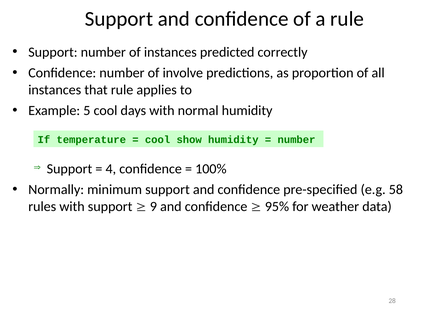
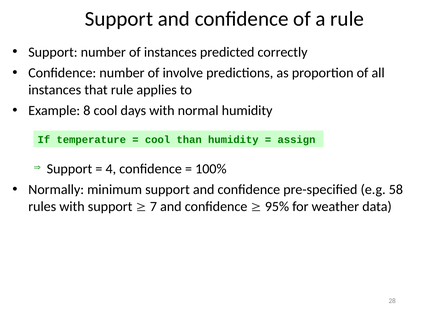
5: 5 -> 8 (87, 111)
show: show -> than (189, 140)
number: number -> assign (296, 140)
9: 9 -> 7 (153, 207)
